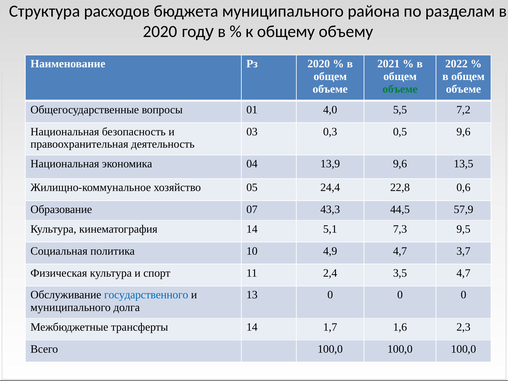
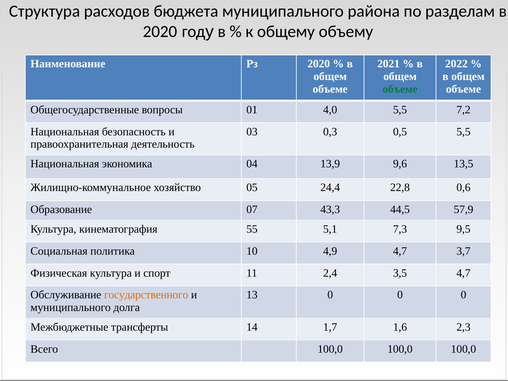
0,5 9,6: 9,6 -> 5,5 (464, 132)
кинематография 14: 14 -> 55 (252, 229)
государственного colour: blue -> orange (146, 295)
